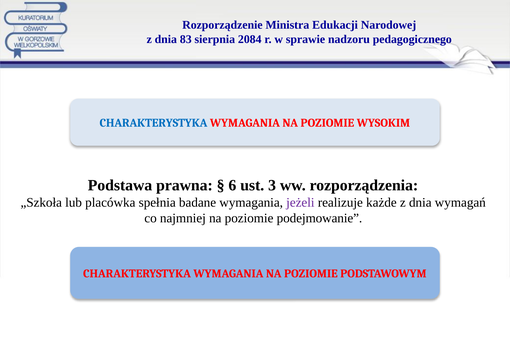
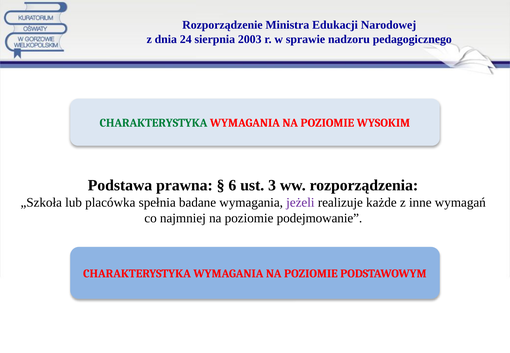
83: 83 -> 24 (186, 39)
2084: 2084 -> 2003 (250, 39)
CHARAKTERYSTYKA colour: blue -> green (154, 123)
każde z dnia: dnia -> inne (420, 203)
